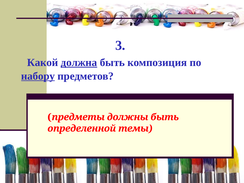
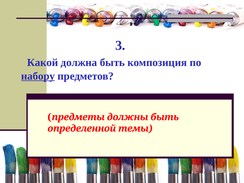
должна underline: present -> none (79, 63)
